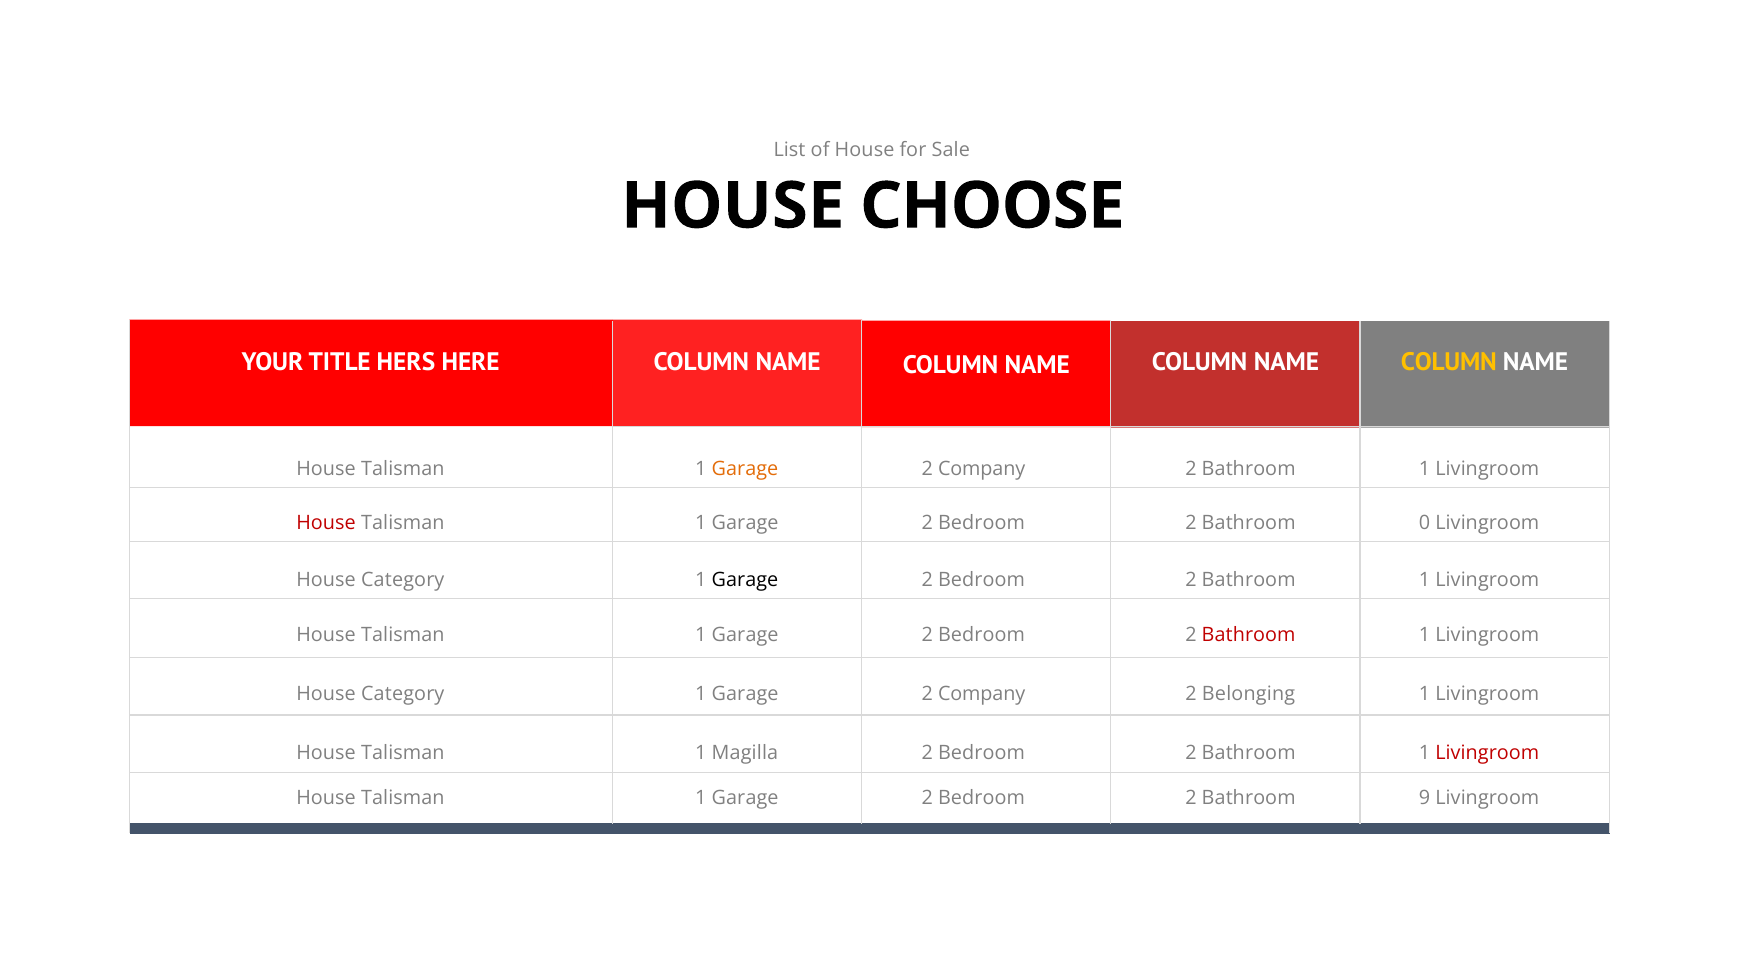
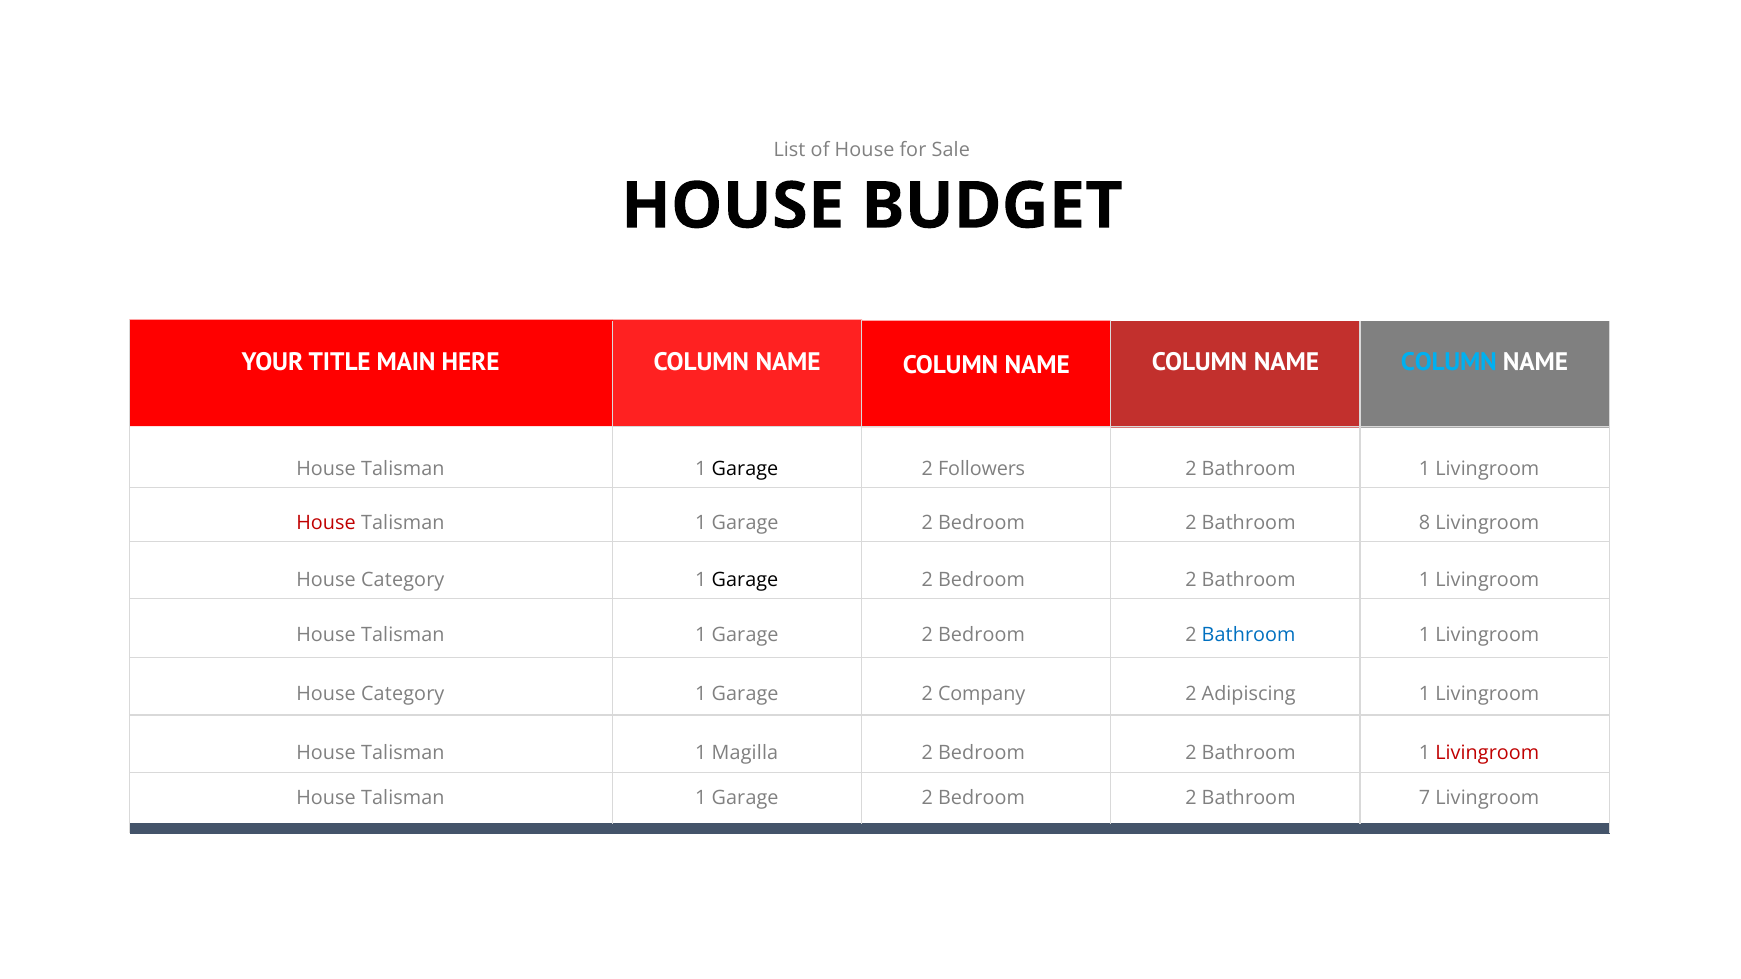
CHOOSE: CHOOSE -> BUDGET (992, 206)
HERS: HERS -> MAIN (406, 363)
COLUMN colour: yellow -> light blue (1449, 363)
Garage colour: orange -> black (745, 469)
Company: Company -> Followers (982, 469)
0: 0 -> 8 (1424, 523)
Bathroom colour: red -> blue (1249, 636)
Belonging: Belonging -> Adipiscing (1249, 694)
9: 9 -> 7 (1424, 799)
